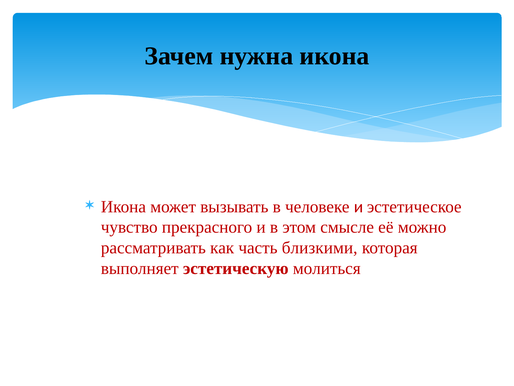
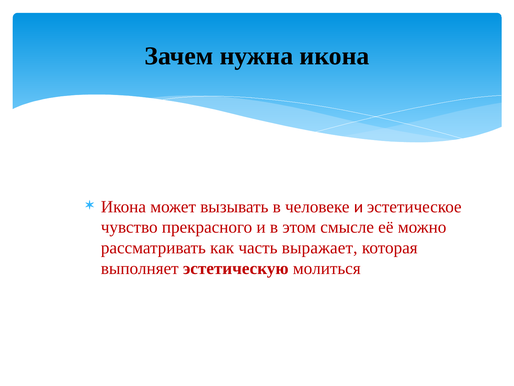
близкими: близкими -> выражает (320, 248)
